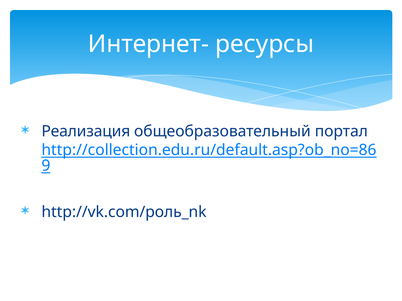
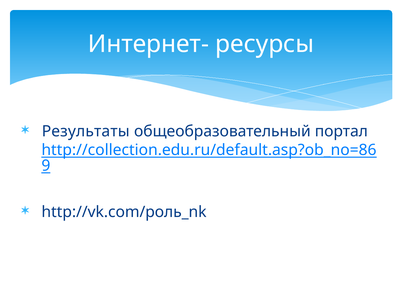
Реализация: Реализация -> Результаты (86, 132)
